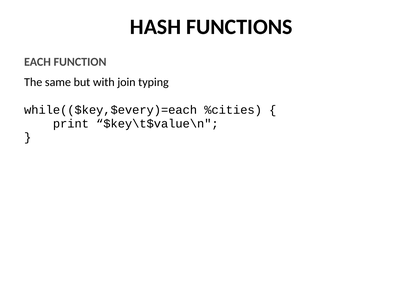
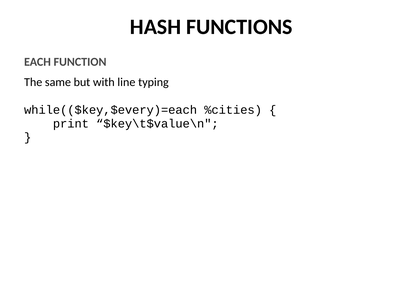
join: join -> line (126, 82)
